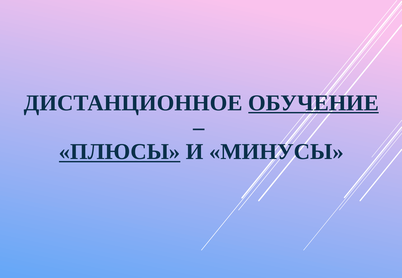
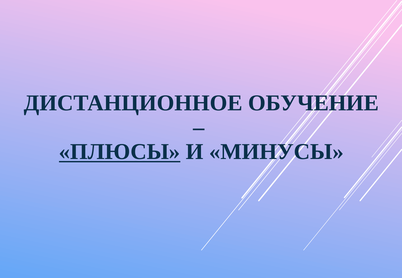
ОБУЧЕНИЕ underline: present -> none (314, 103)
